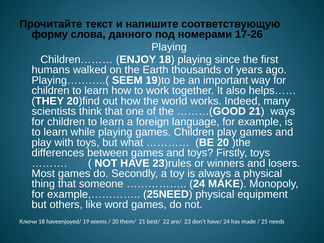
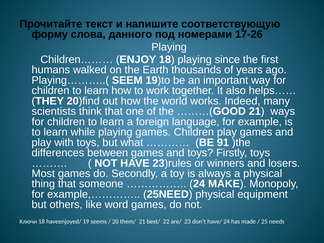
BE 20: 20 -> 91 (223, 142)
